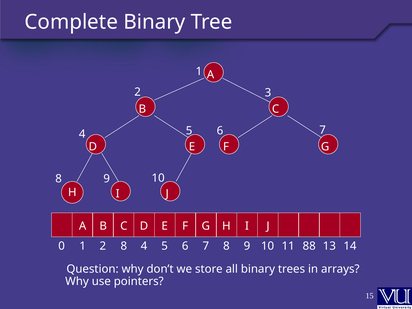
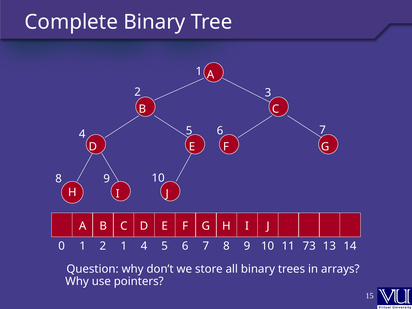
2 8: 8 -> 1 (124, 246)
88: 88 -> 73 (309, 246)
